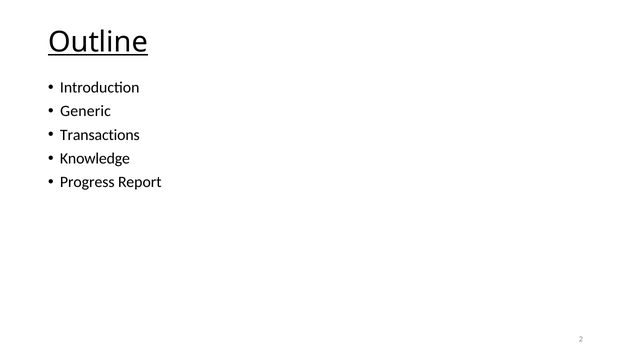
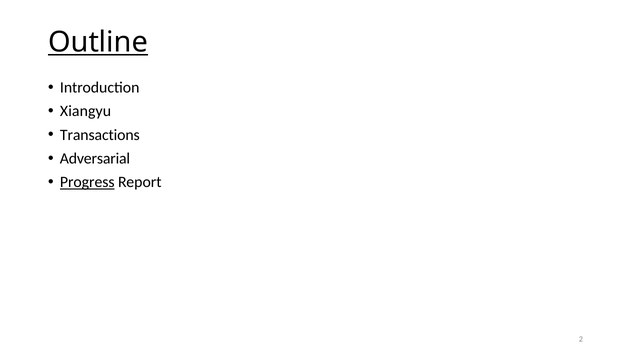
Generic: Generic -> Xiangyu (86, 111)
Knowledge: Knowledge -> Adversarial (95, 158)
Progress underline: none -> present (87, 182)
